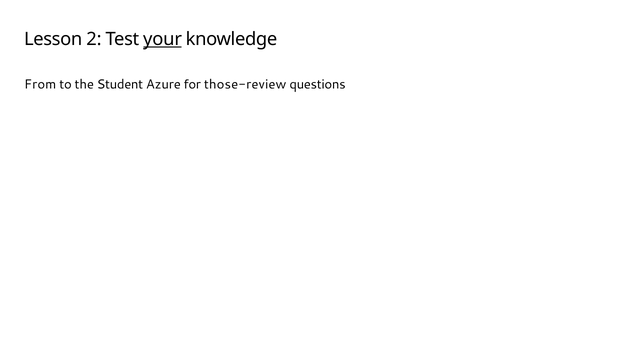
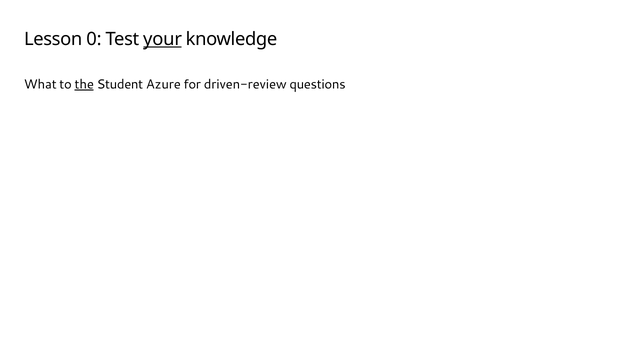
2: 2 -> 0 (94, 39)
From: From -> What (40, 84)
the underline: none -> present (84, 84)
those-review: those-review -> driven-review (245, 84)
